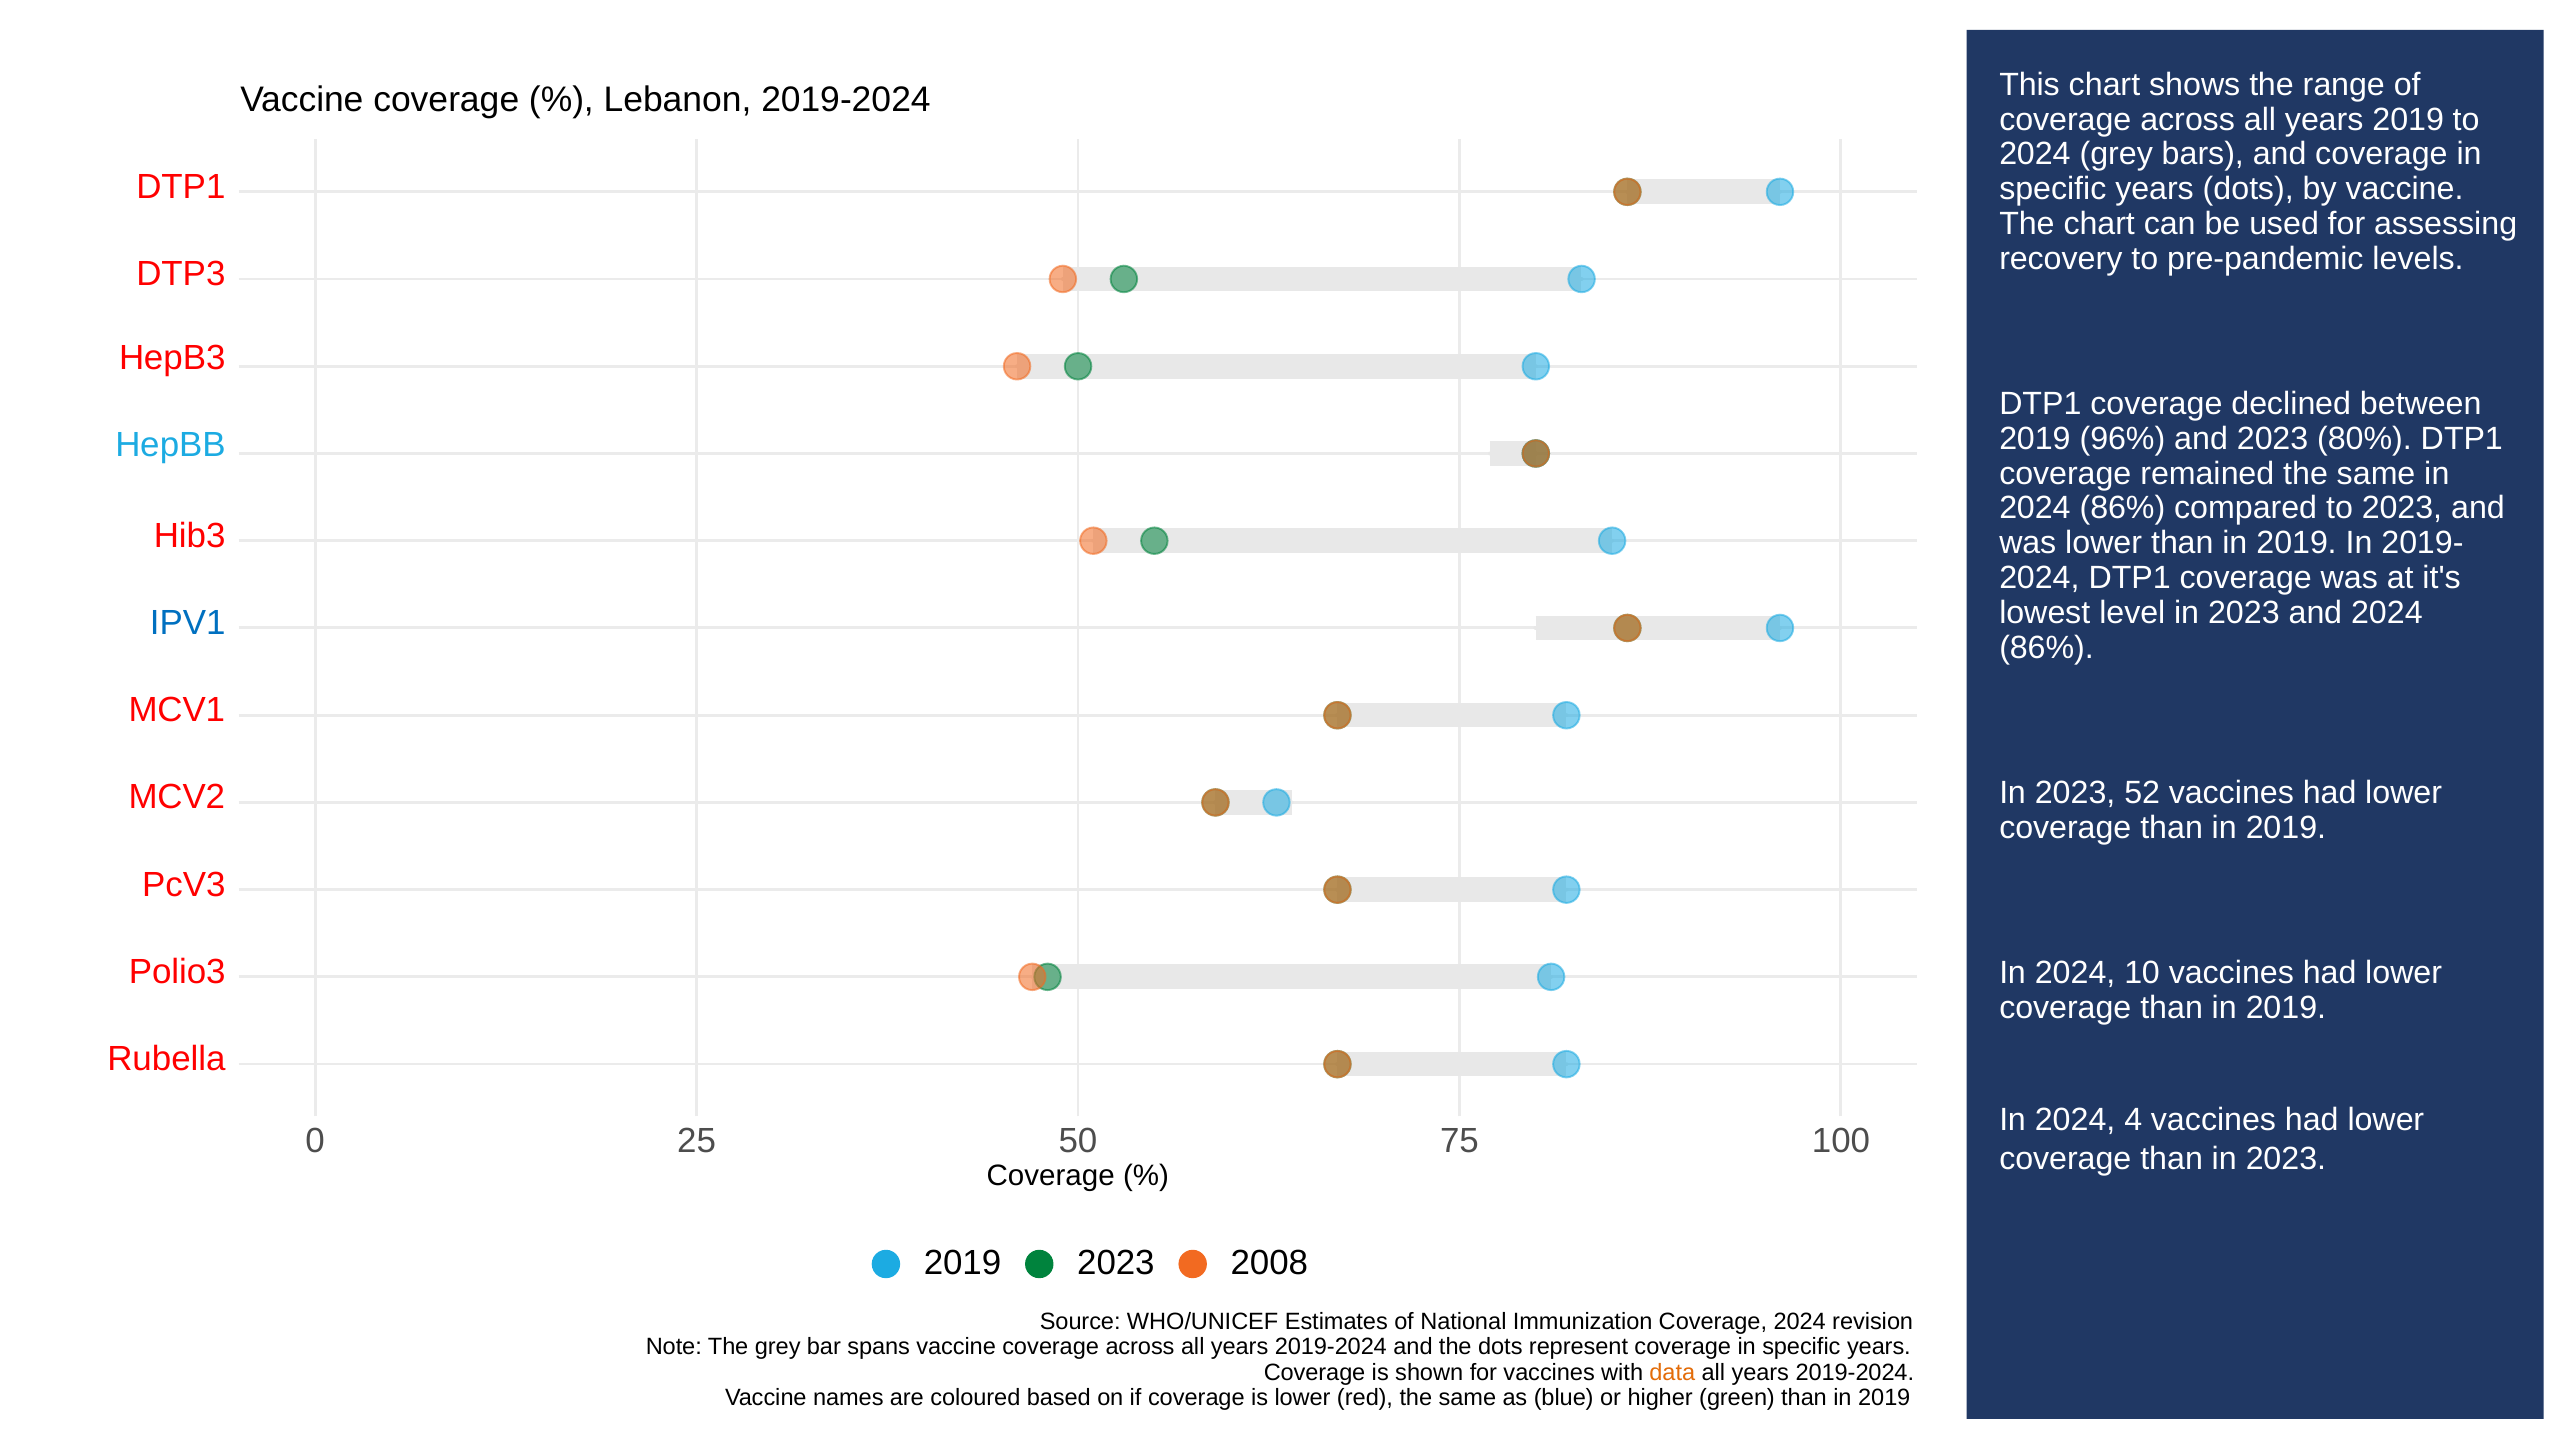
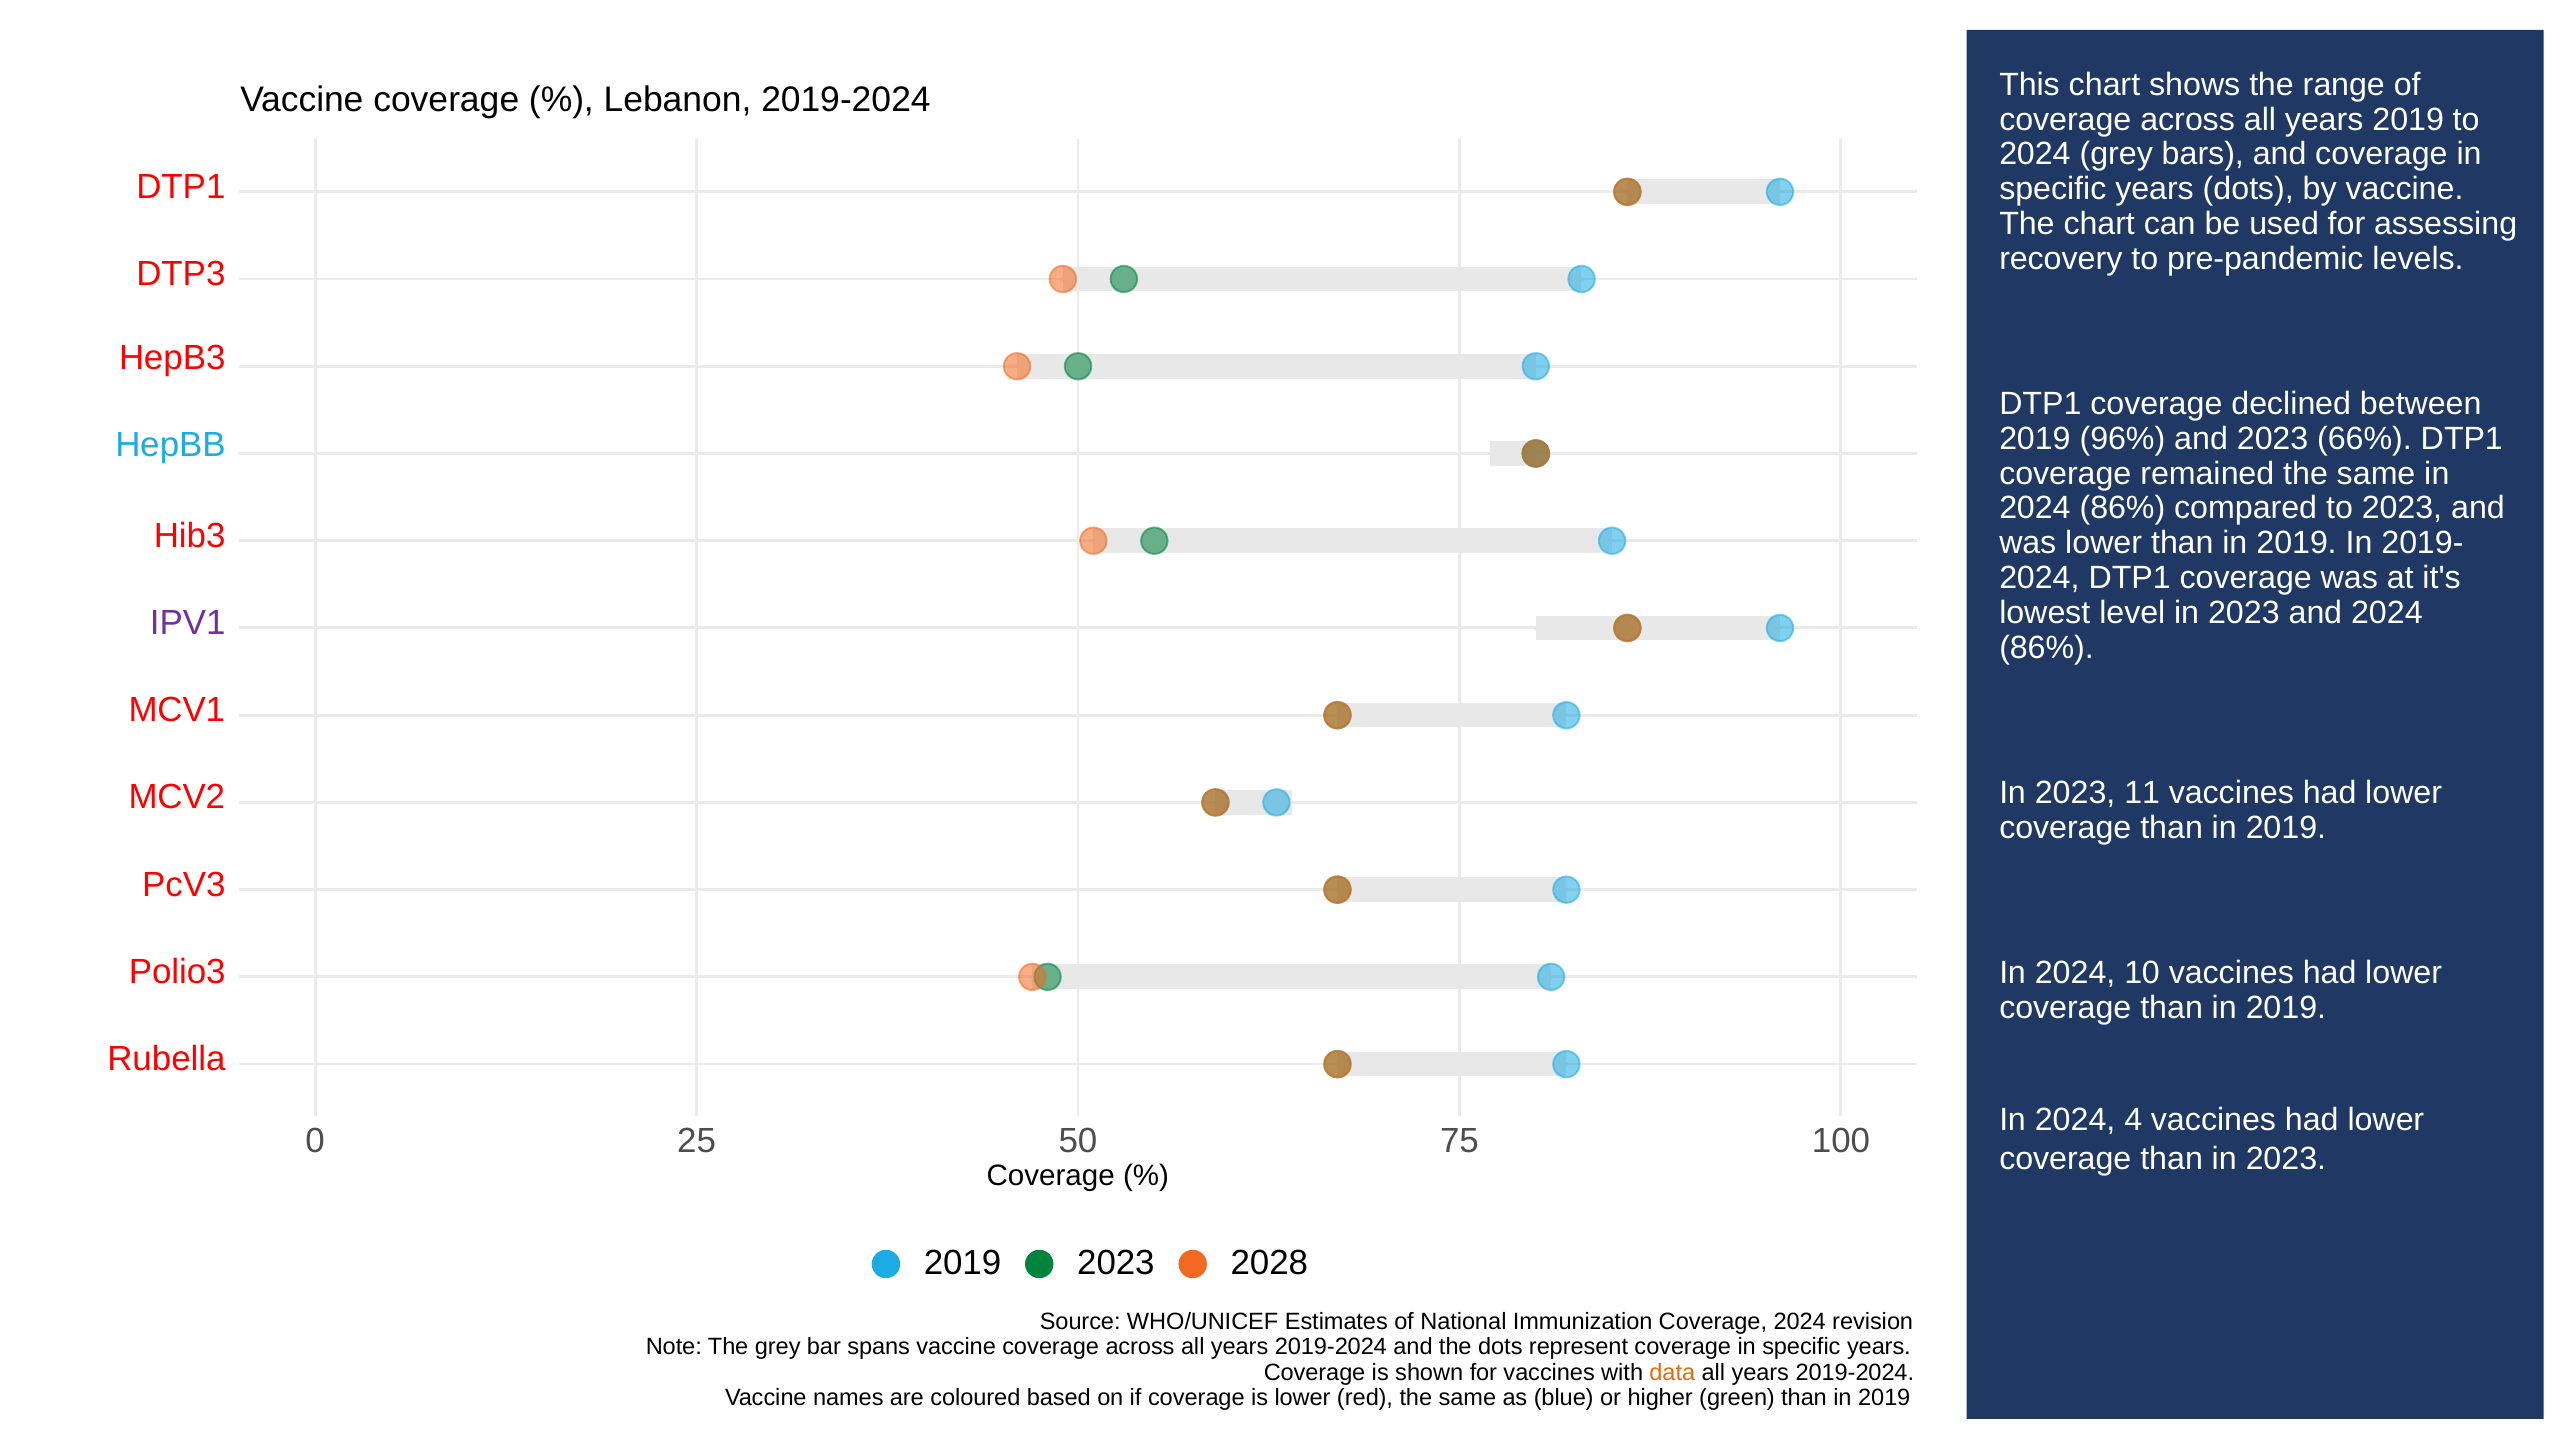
80%: 80% -> 66% (2364, 439)
IPV1 colour: blue -> purple (188, 623)
52: 52 -> 11 (2142, 793)
2008: 2008 -> 2028 (1269, 1263)
